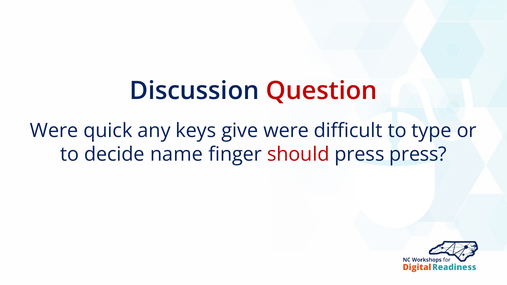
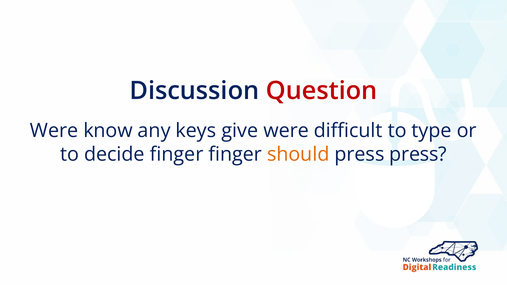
quick: quick -> know (108, 131)
decide name: name -> finger (177, 154)
should colour: red -> orange (298, 154)
